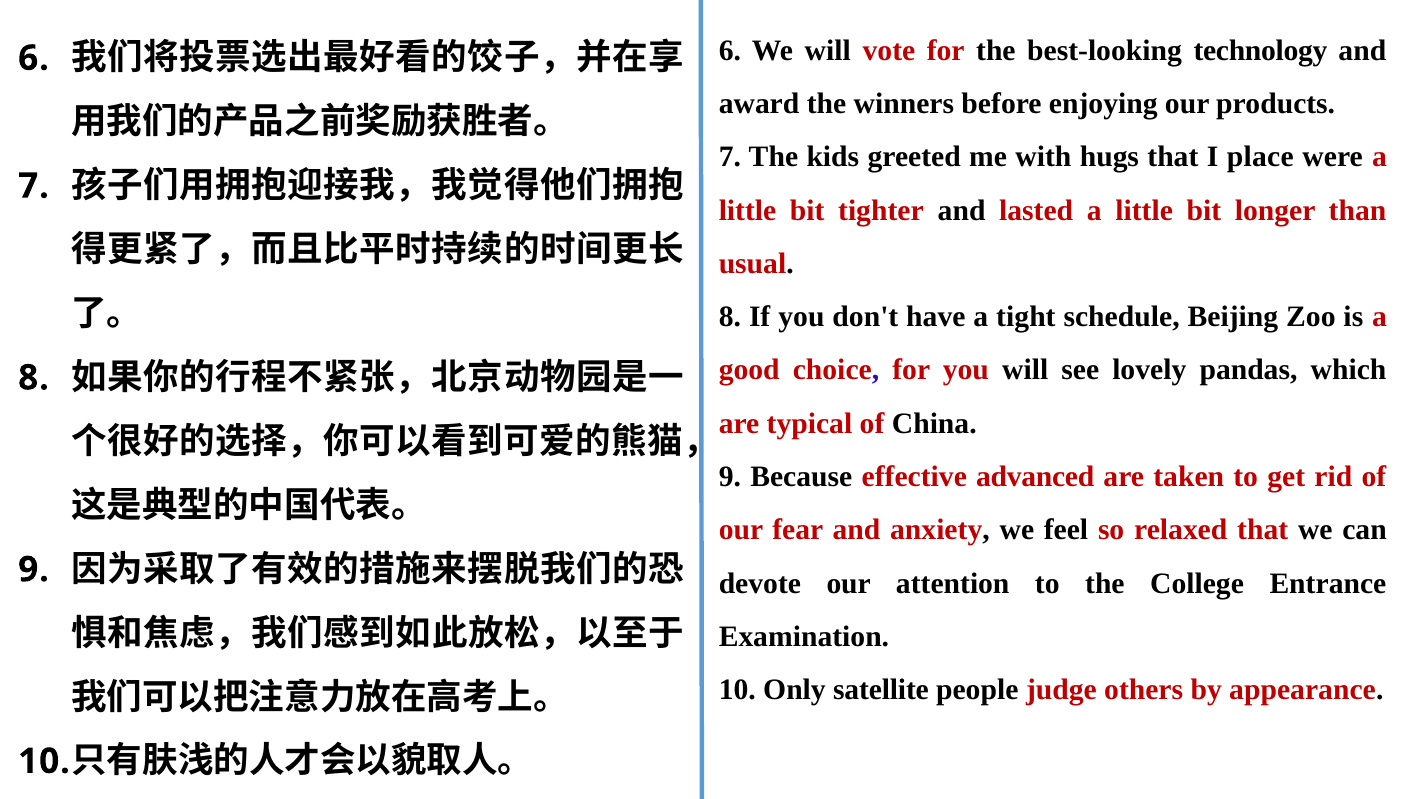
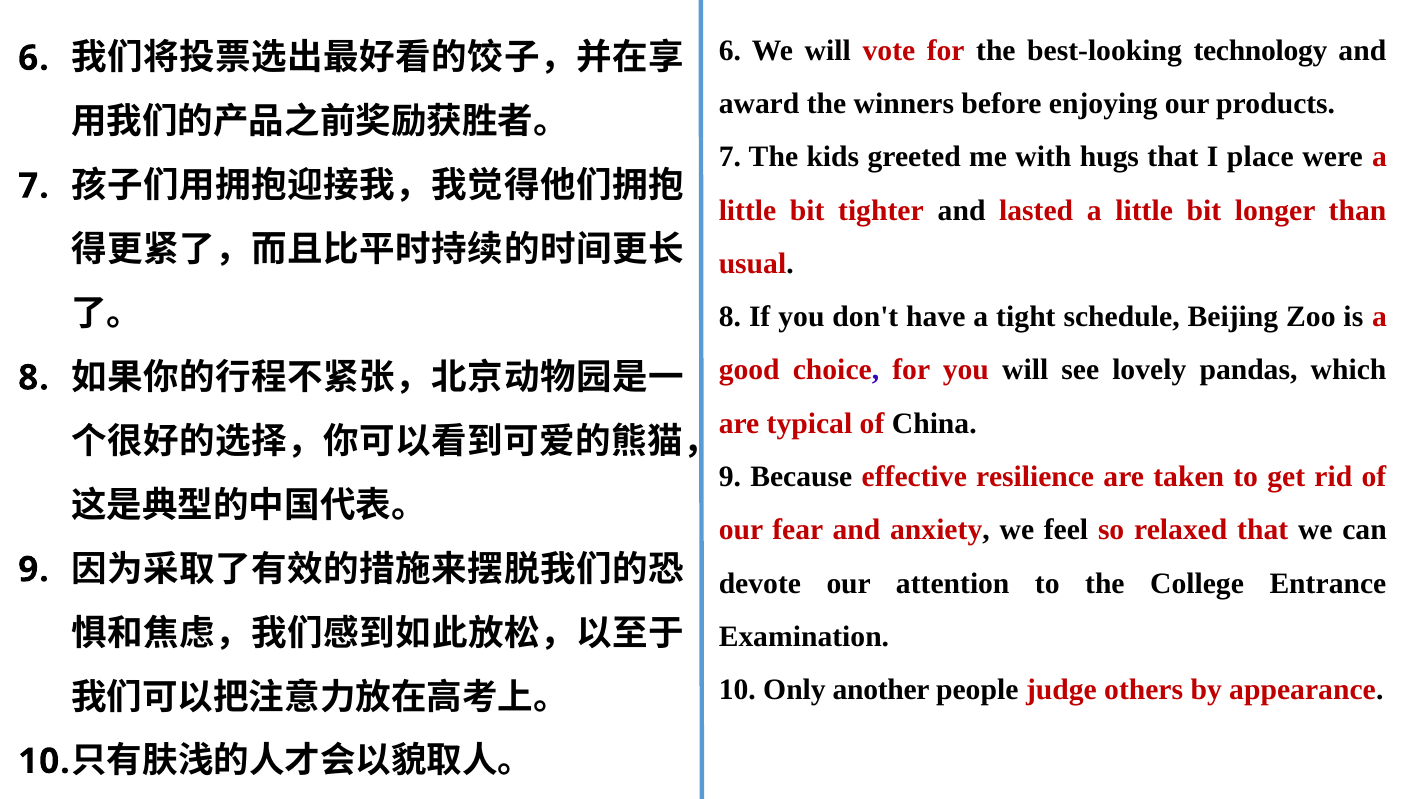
advanced: advanced -> resilience (1035, 477)
satellite: satellite -> another (881, 690)
